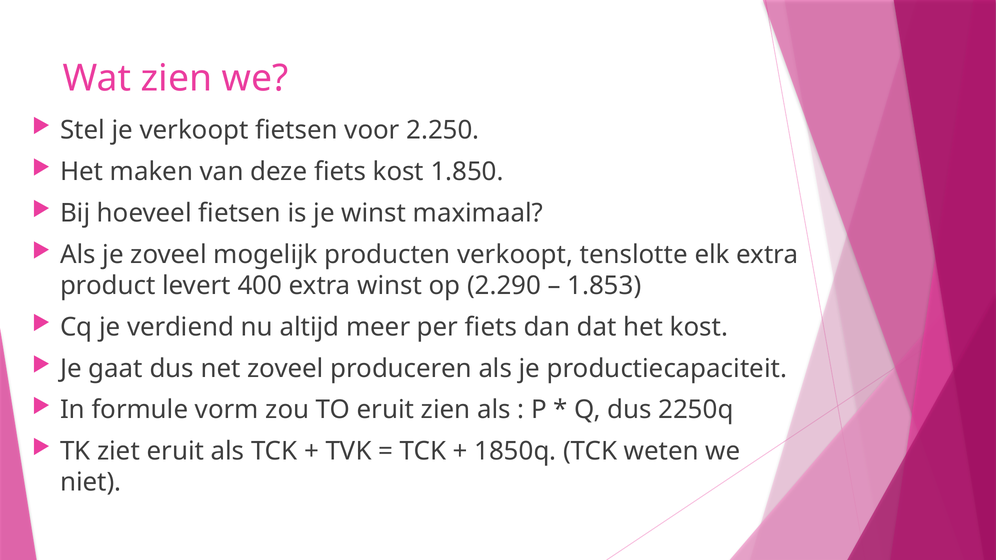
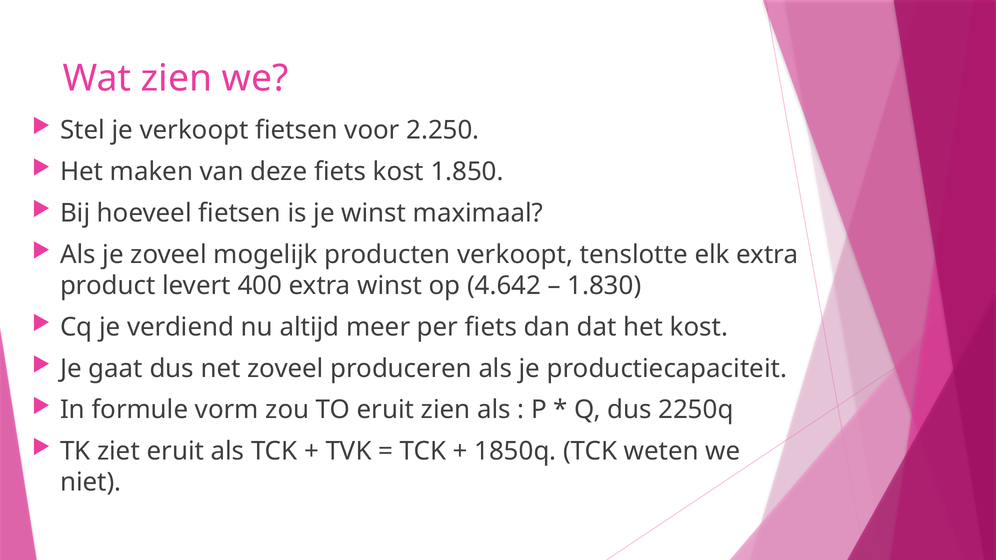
2.290: 2.290 -> 4.642 (504, 286)
1.853: 1.853 -> 1.830 (604, 286)
